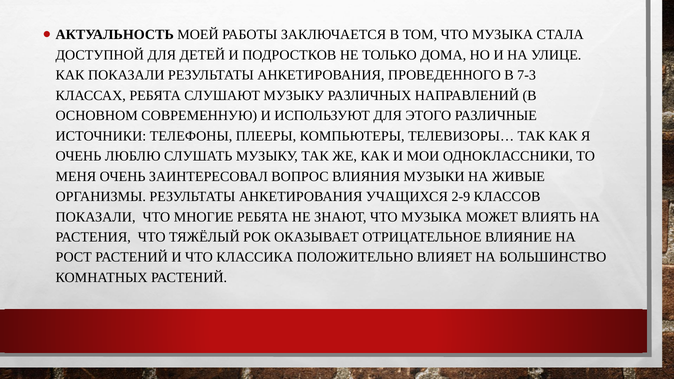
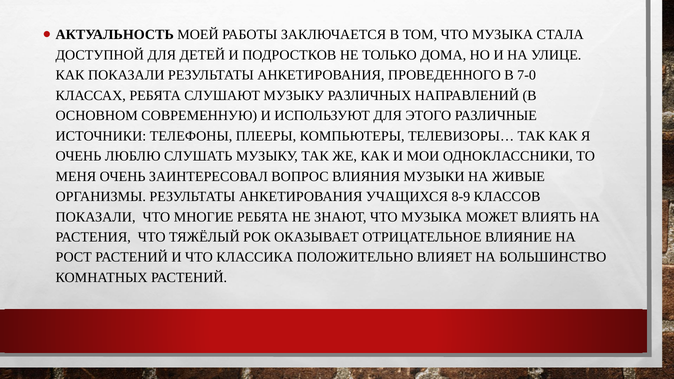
7-3: 7-3 -> 7-0 (527, 75)
2-9: 2-9 -> 8-9 (461, 197)
